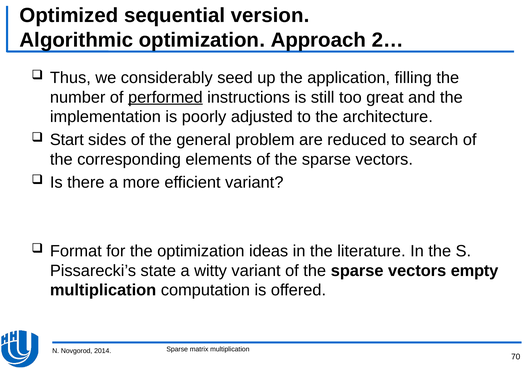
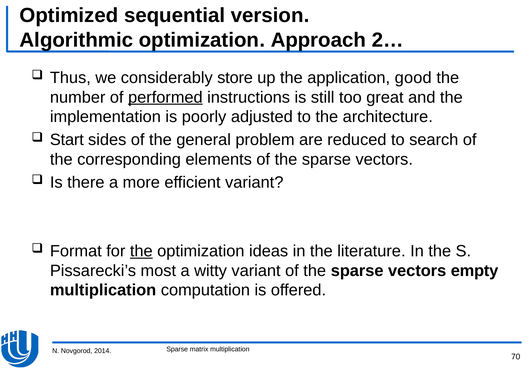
seed: seed -> store (235, 78)
filling: filling -> good (413, 78)
the underline: none -> present (141, 251)
state: state -> most (158, 271)
